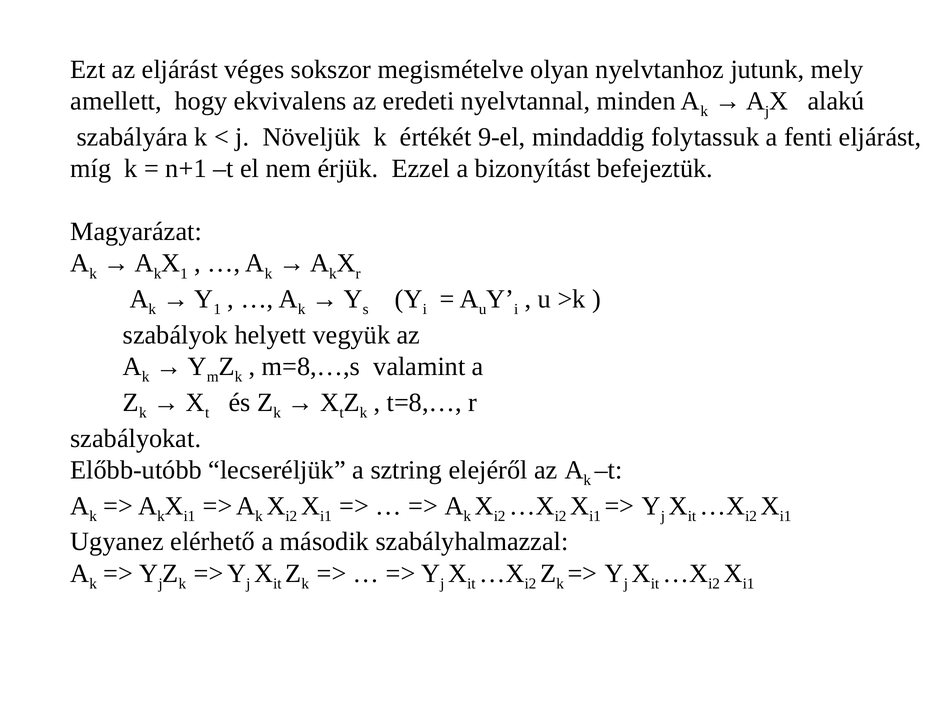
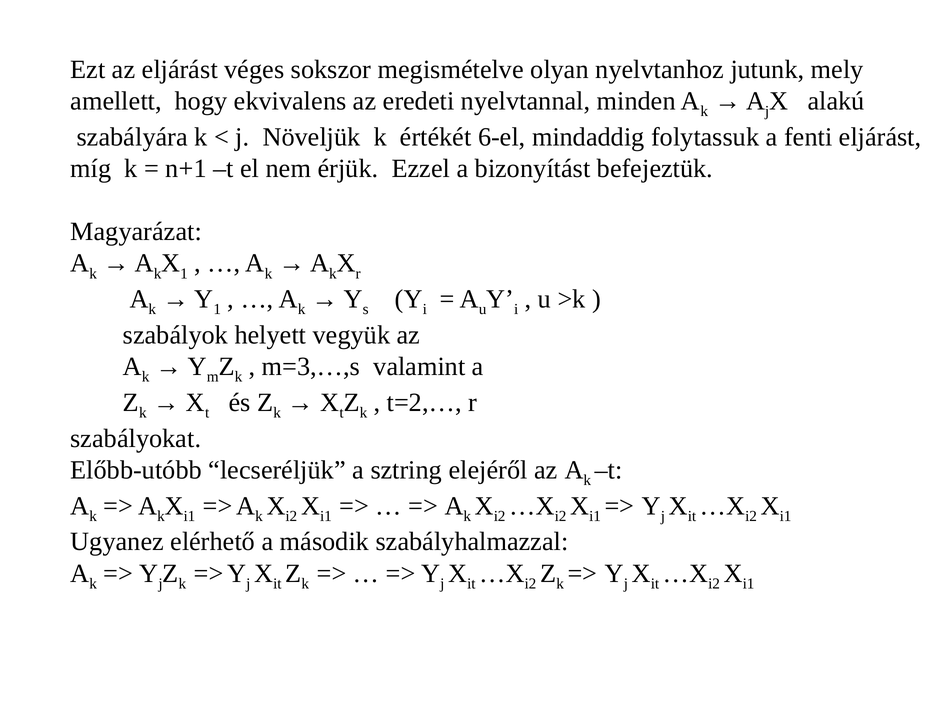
9-el: 9-el -> 6-el (502, 137)
m=8,…,s: m=8,…,s -> m=3,…,s (311, 366)
t=8,…: t=8,… -> t=2,… (424, 402)
